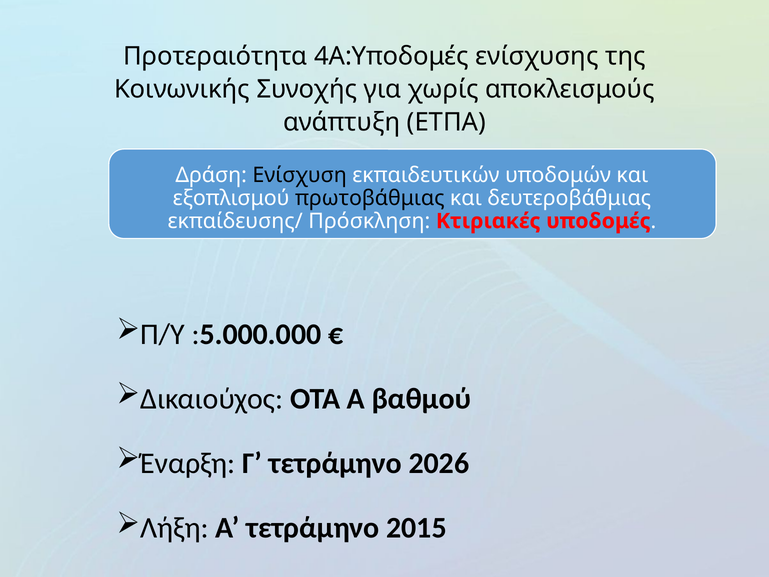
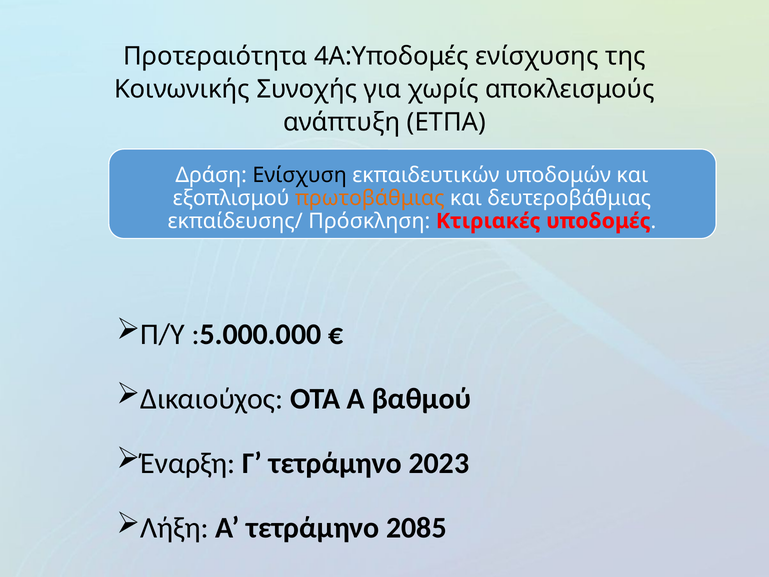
πρωτοβάθμιας colour: black -> orange (370, 198)
2026: 2026 -> 2023 (439, 463)
2015: 2015 -> 2085 (416, 528)
